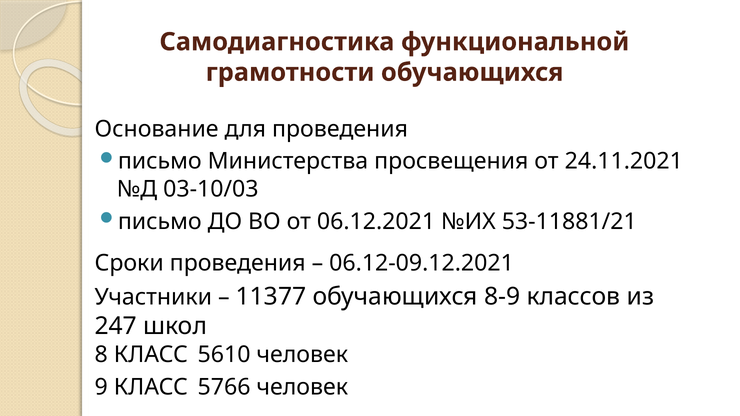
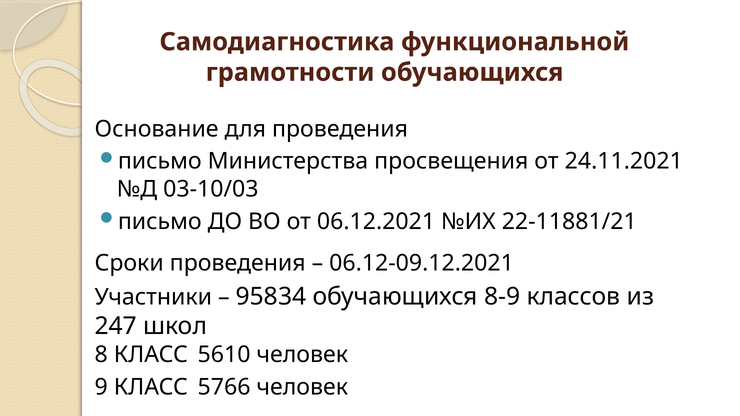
53-11881/21: 53-11881/21 -> 22-11881/21 (569, 222)
11377: 11377 -> 95834 (271, 297)
